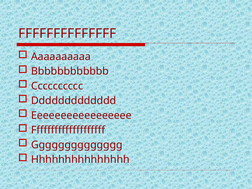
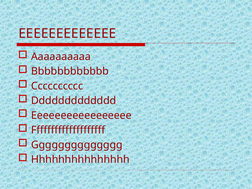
FFFFFFFFFFFFFF: FFFFFFFFFFFFFF -> EEEEEEEEEEEEE (67, 34)
